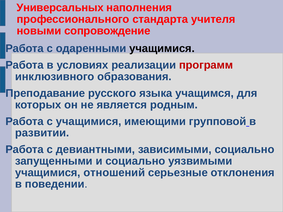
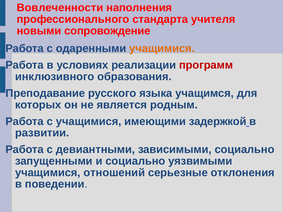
Универсальных: Универсальных -> Вовлеченности (60, 8)
учащимися colour: black -> orange (162, 49)
групповой: групповой -> задержкой (218, 122)
